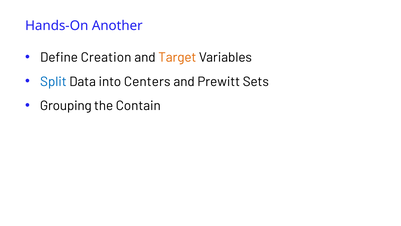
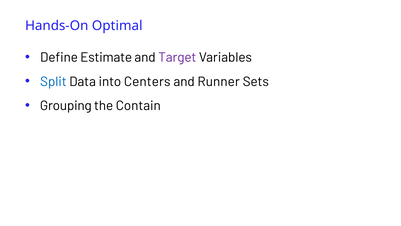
Another: Another -> Optimal (117, 26)
Creation: Creation -> Estimate (106, 57)
Target colour: orange -> purple (177, 57)
Prewitt: Prewitt -> Runner (219, 81)
